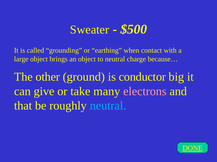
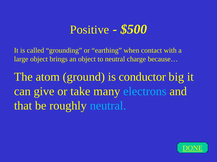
Sweater: Sweater -> Positive (90, 30)
other: other -> atom (48, 77)
electrons colour: pink -> light blue (145, 92)
